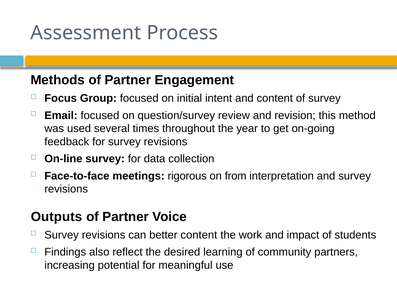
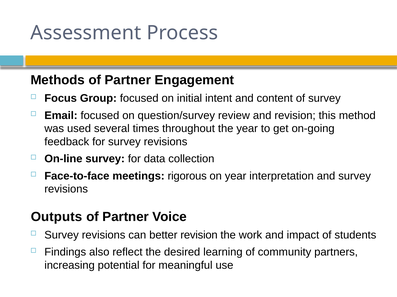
on from: from -> year (236, 176)
better content: content -> revision (199, 236)
